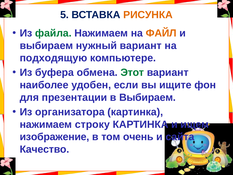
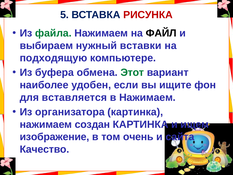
РИСУНКА colour: orange -> red (148, 15)
ФАЙЛ colour: orange -> black (161, 33)
нужный вариант: вариант -> вставки (141, 46)
презентации: презентации -> вставляется (74, 97)
в Выбираем: Выбираем -> Нажимаем (147, 97)
строку: строку -> создан (92, 124)
